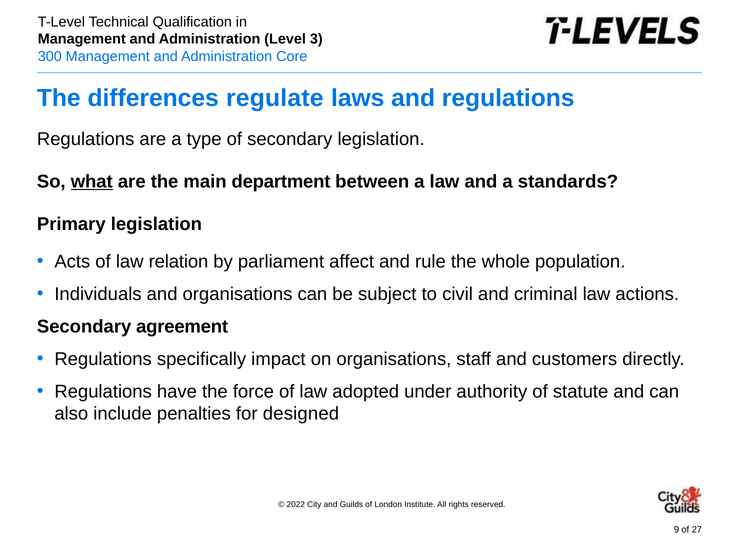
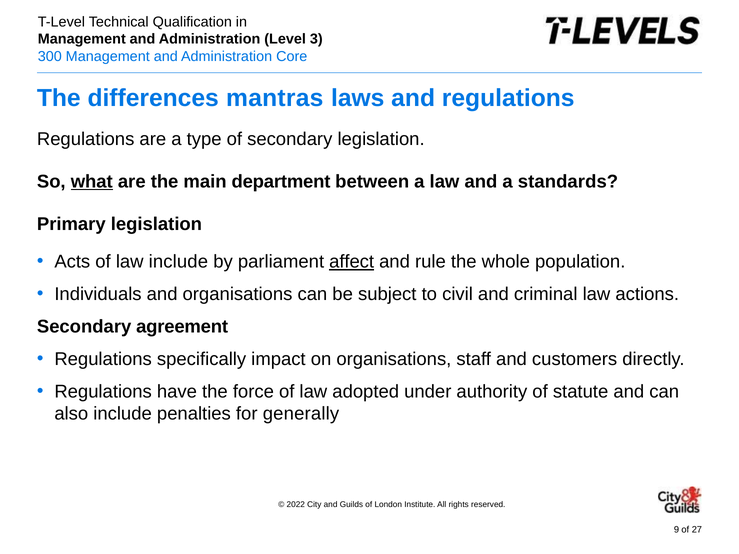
regulate: regulate -> mantras (275, 98)
law relation: relation -> include (178, 262)
affect underline: none -> present (352, 262)
designed: designed -> generally (301, 414)
